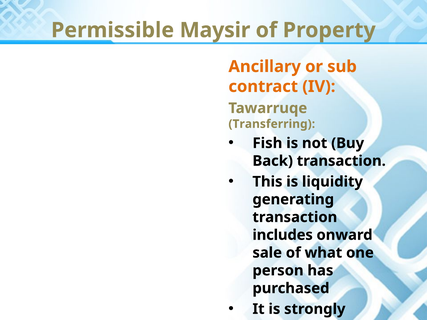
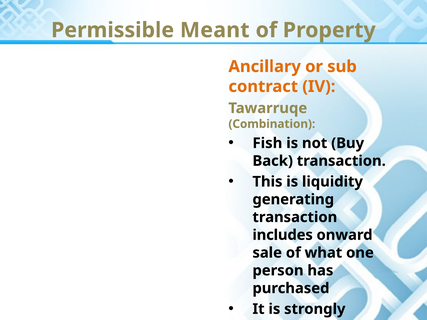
Maysir: Maysir -> Meant (215, 30)
Transferring: Transferring -> Combination (272, 124)
